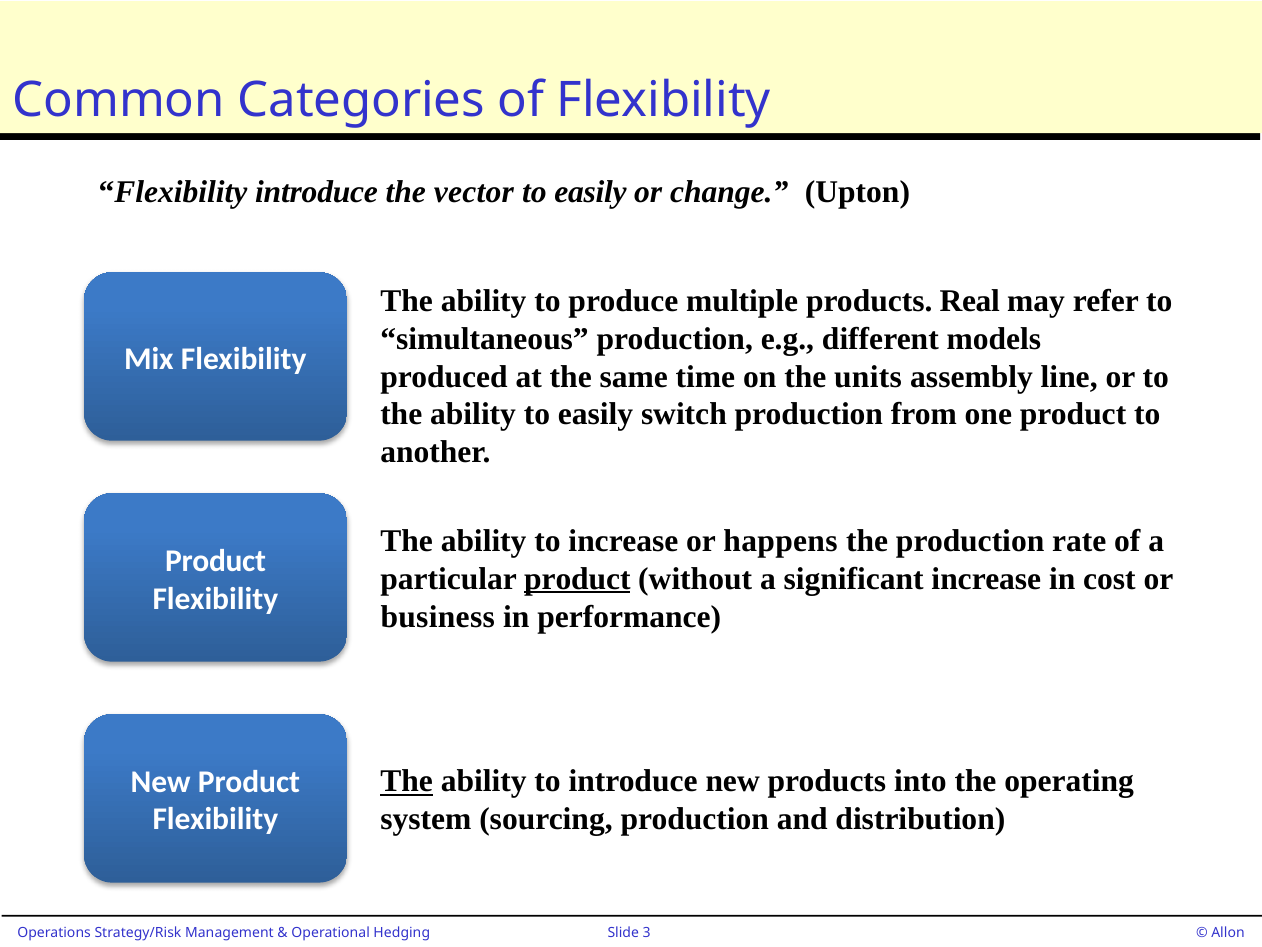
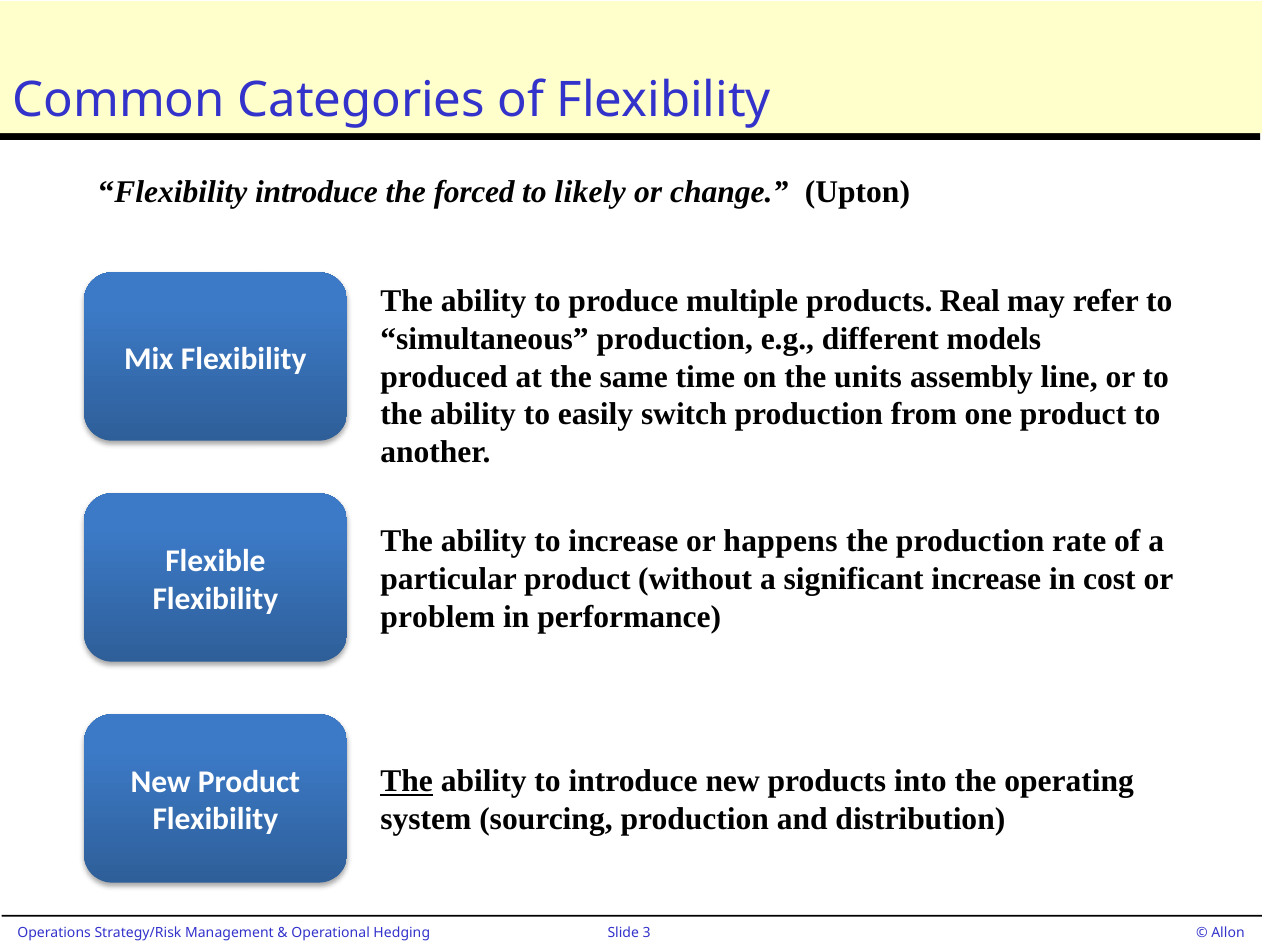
vector: vector -> forced (474, 192)
easily: easily -> likely (590, 192)
Product: Product -> Flexible (215, 560)
product underline: present -> none (577, 579)
business: business -> problem (438, 616)
